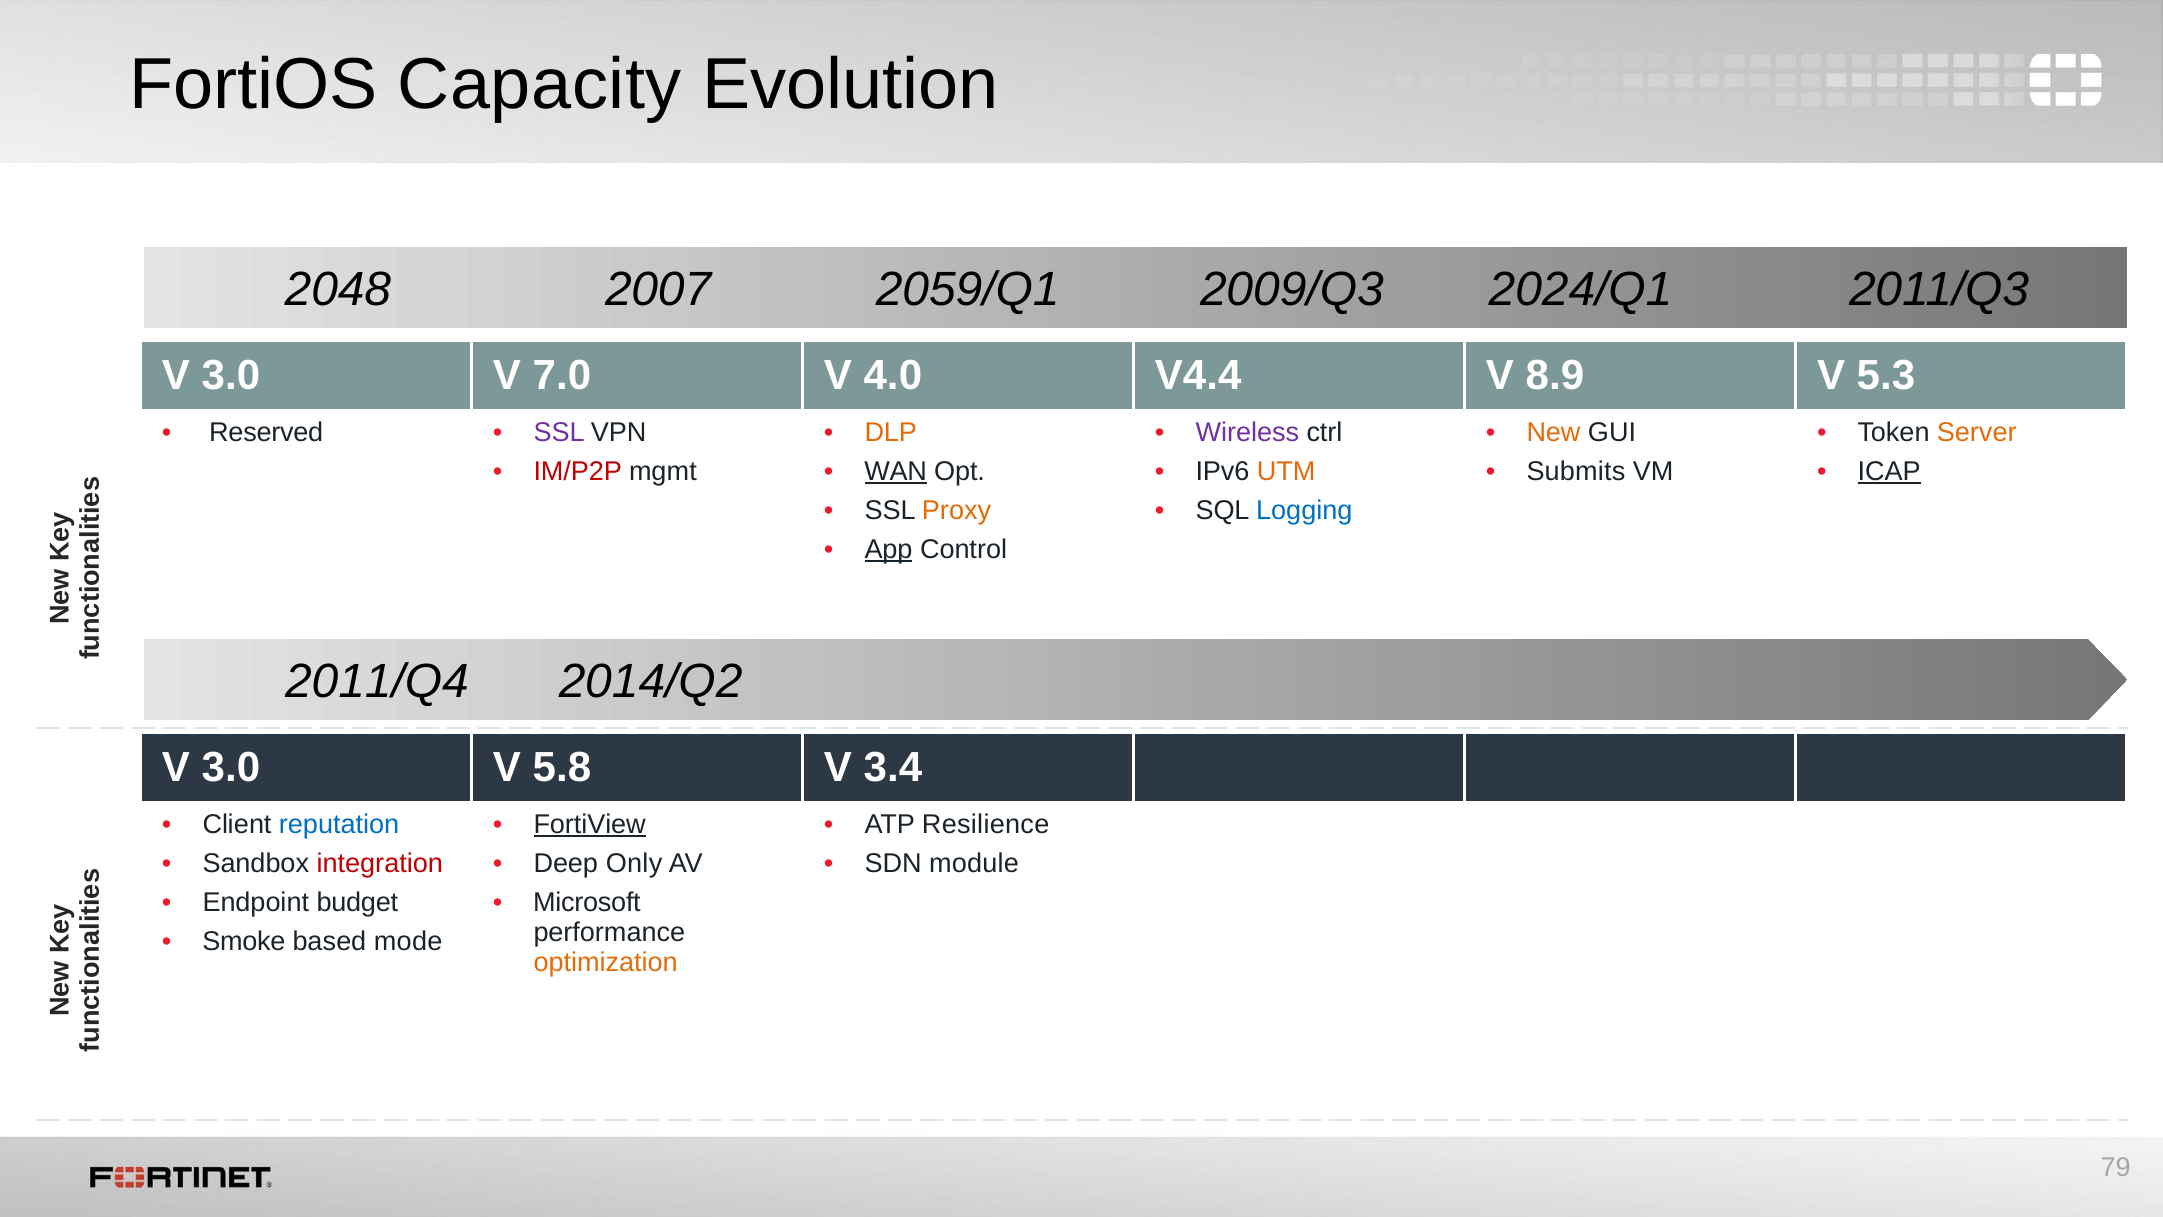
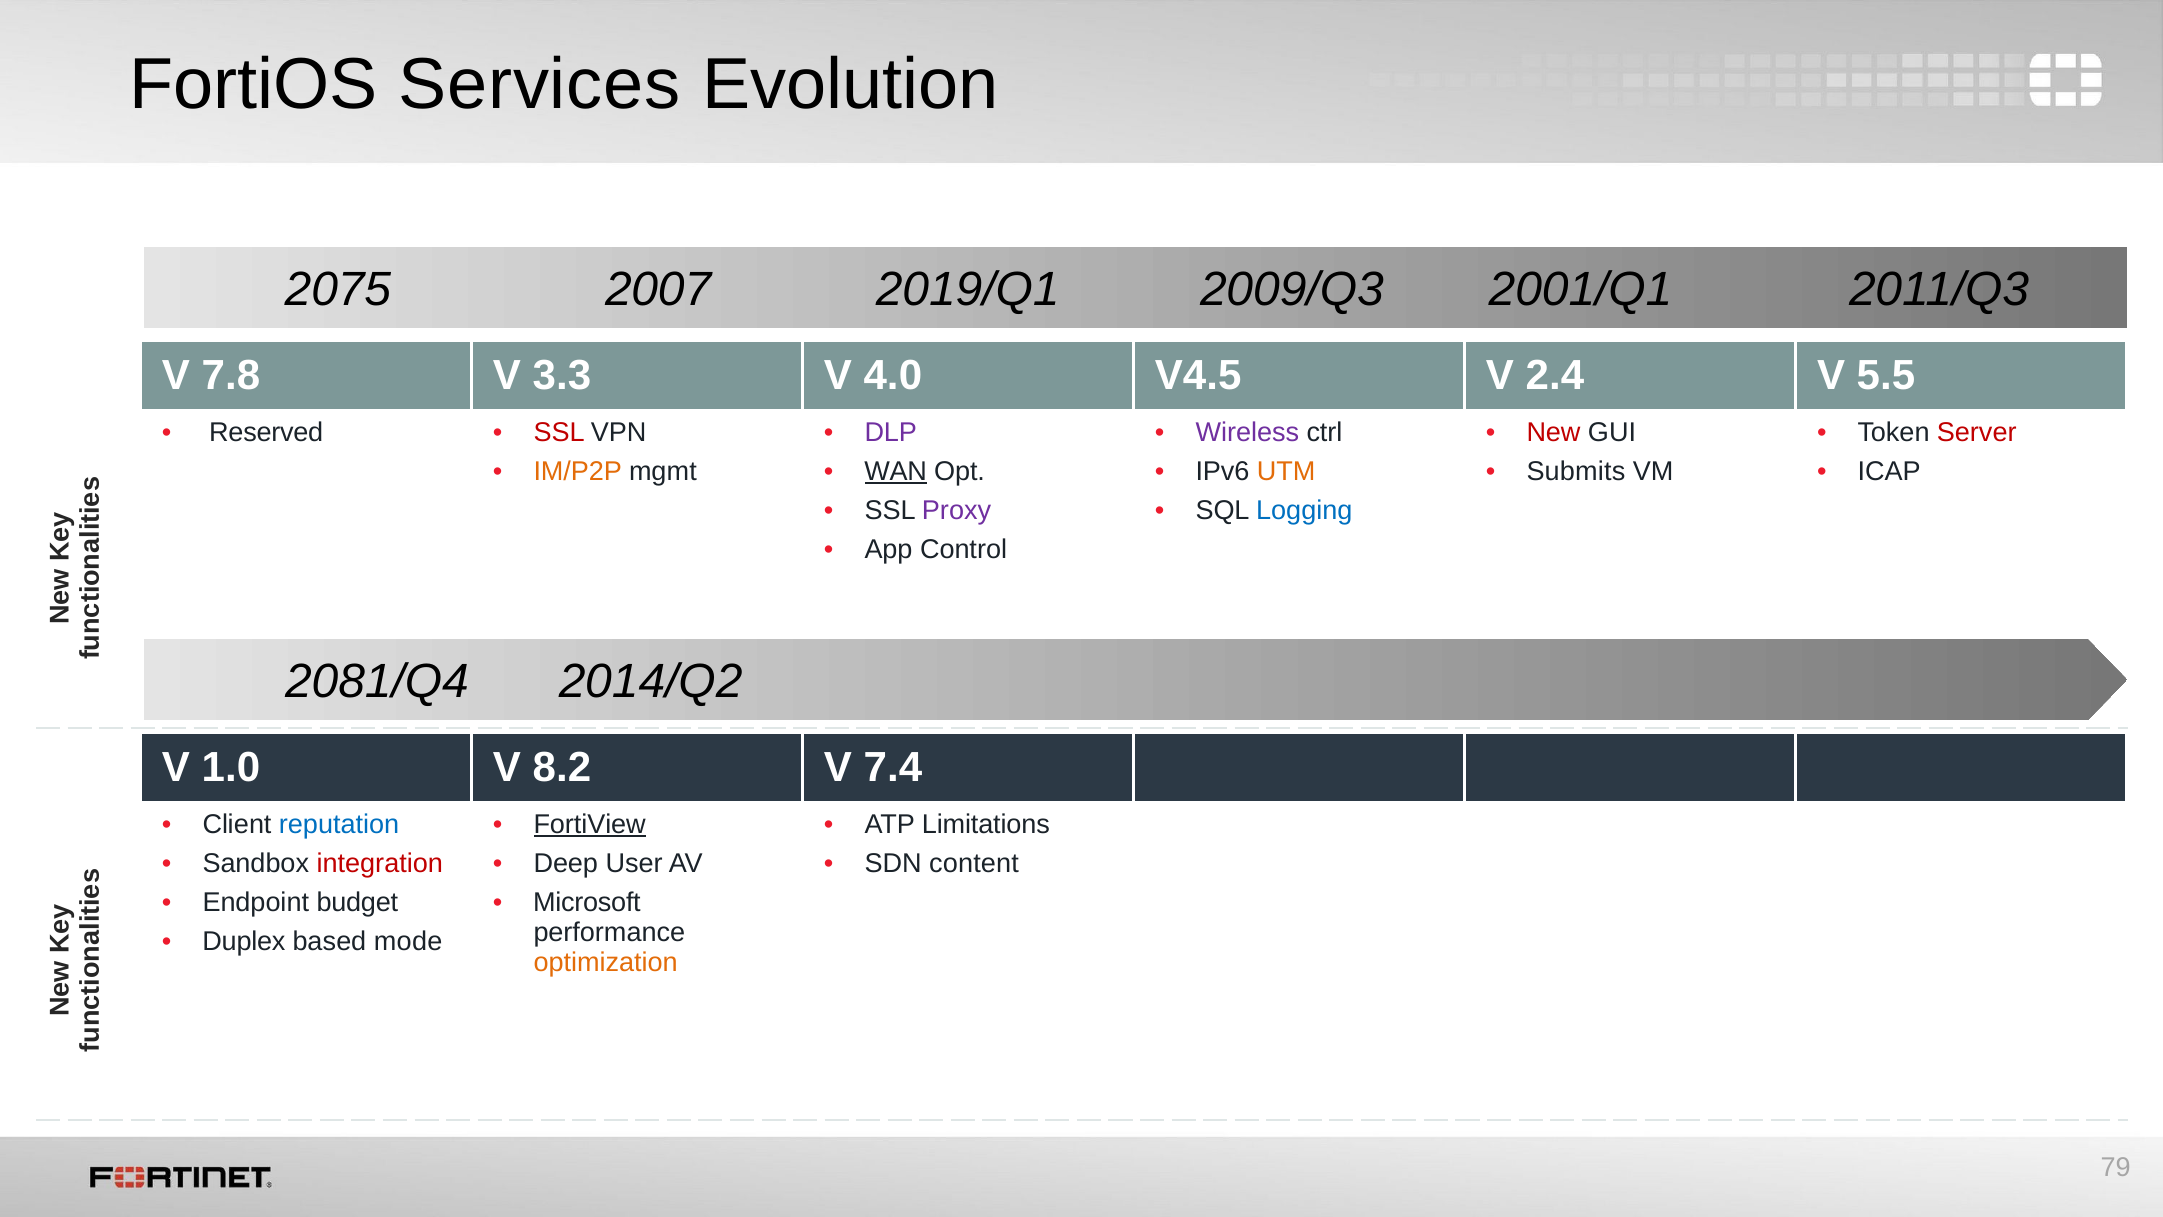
Capacity: Capacity -> Services (540, 85)
2048: 2048 -> 2075 (338, 290)
2059/Q1: 2059/Q1 -> 2019/Q1 (968, 290)
2024/Q1: 2024/Q1 -> 2001/Q1 (1581, 290)
3.0: 3.0 -> 7.8 (231, 376)
7.0: 7.0 -> 3.3 (562, 376)
V4.4: V4.4 -> V4.5 (1198, 376)
8.9: 8.9 -> 2.4 (1555, 376)
5.3: 5.3 -> 5.5 (1886, 376)
SSL colour: purple -> red (559, 432)
DLP colour: orange -> purple (891, 432)
New colour: orange -> red (1554, 432)
Server colour: orange -> red (1977, 432)
IM/P2P colour: red -> orange (578, 471)
ICAP underline: present -> none (1889, 471)
Proxy colour: orange -> purple (957, 510)
App underline: present -> none (889, 549)
2011/Q4: 2011/Q4 -> 2081/Q4 (377, 682)
3.0: 3.0 -> 1.0 (231, 768)
5.8: 5.8 -> 8.2 (562, 768)
3.4: 3.4 -> 7.4 (893, 768)
Resilience: Resilience -> Limitations (986, 824)
Only: Only -> User (634, 863)
module: module -> content (974, 863)
Smoke: Smoke -> Duplex (244, 941)
